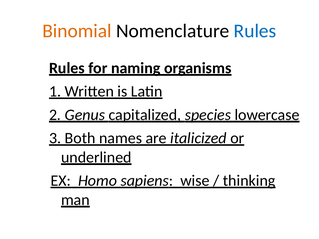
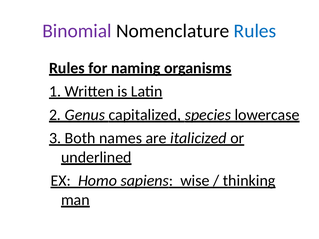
Binomial colour: orange -> purple (77, 31)
